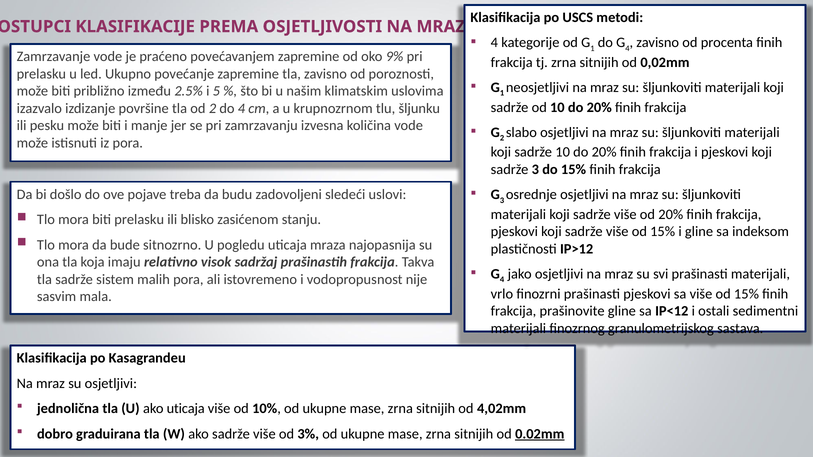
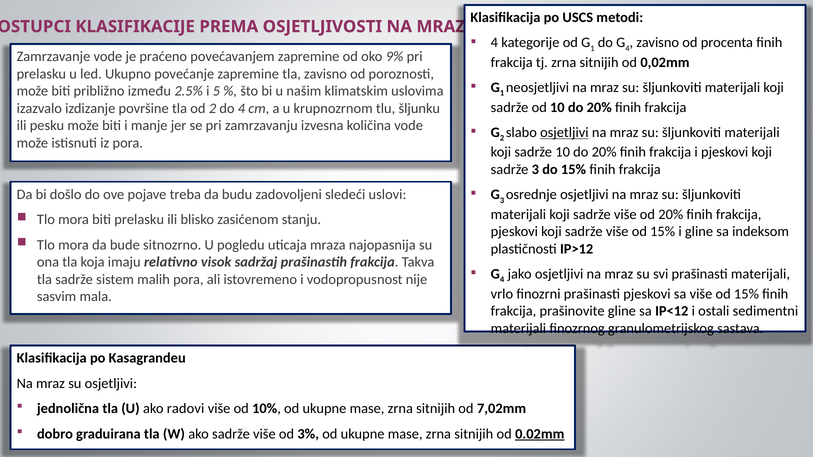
osjetljivi underline: none -> present (564, 133)
ako uticaja: uticaja -> radovi (186, 409)
4,02mm: 4,02mm -> 7,02mm (502, 409)
